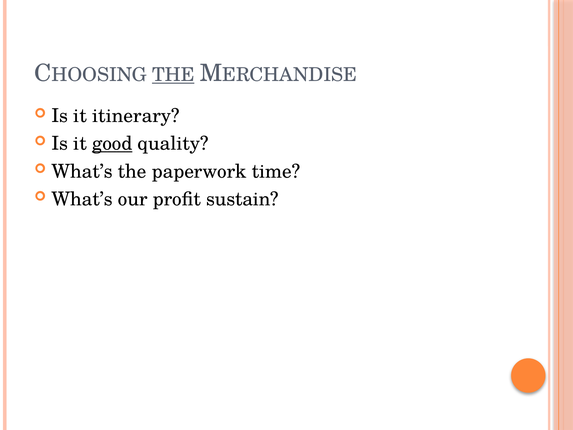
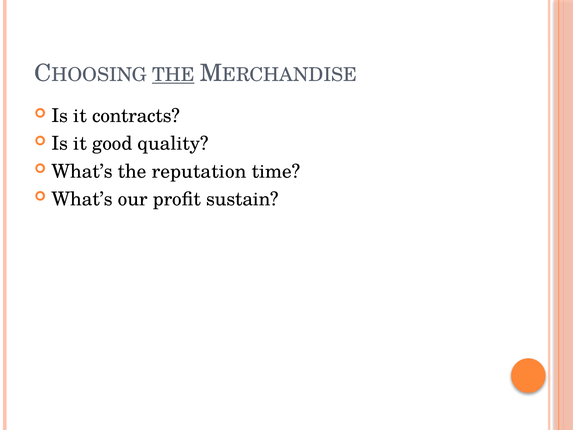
itinerary: itinerary -> contracts (136, 116)
good underline: present -> none (112, 144)
paperwork: paperwork -> reputation (199, 171)
